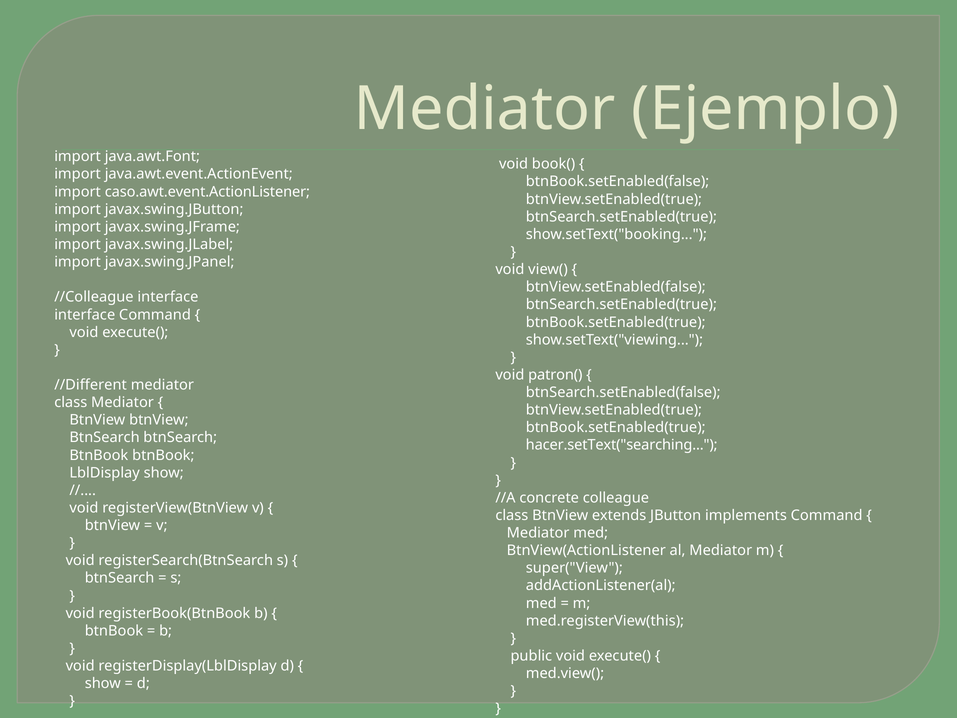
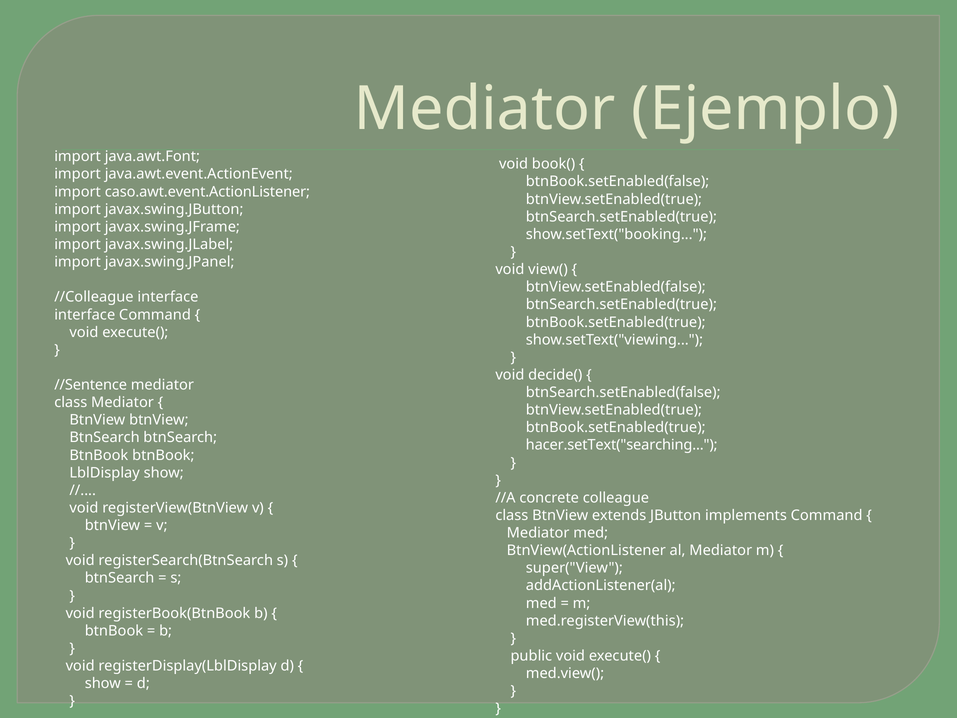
patron(: patron( -> decide( (555, 375)
//Different: //Different -> //Sentence (91, 385)
